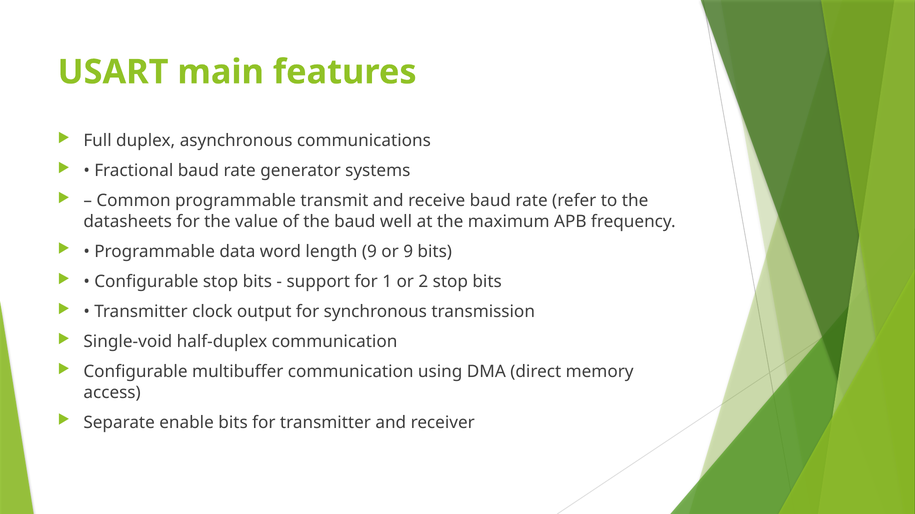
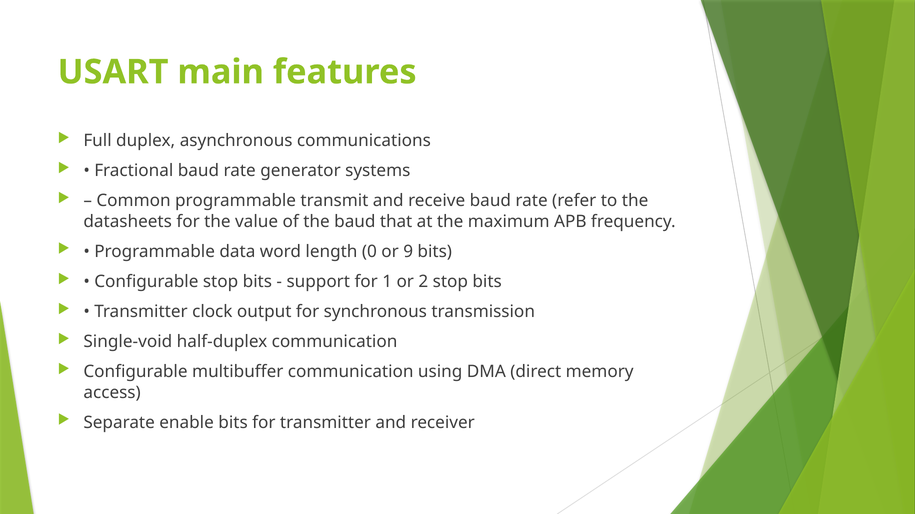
well: well -> that (396, 222)
length 9: 9 -> 0 (369, 252)
